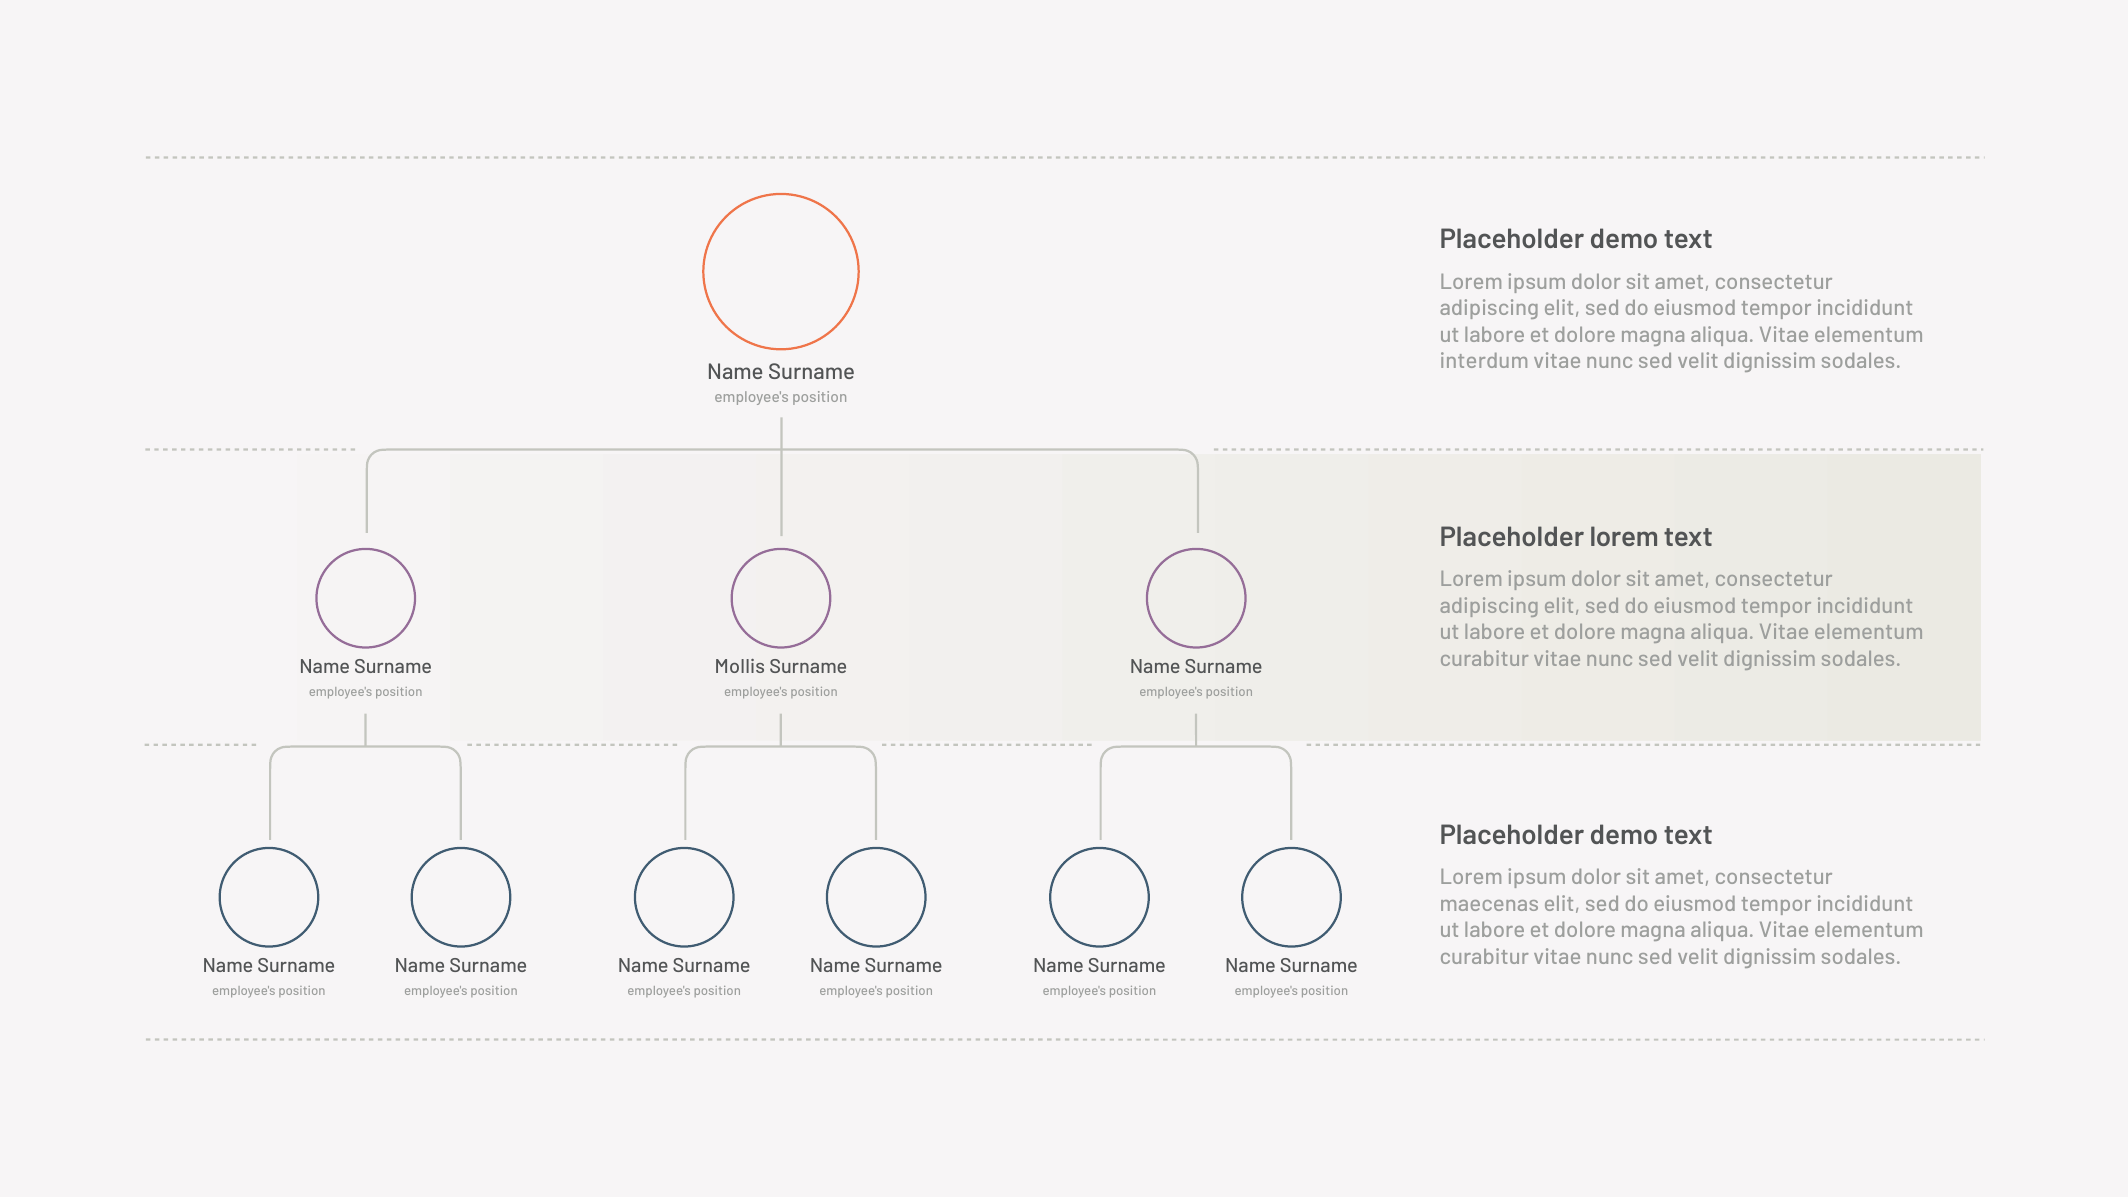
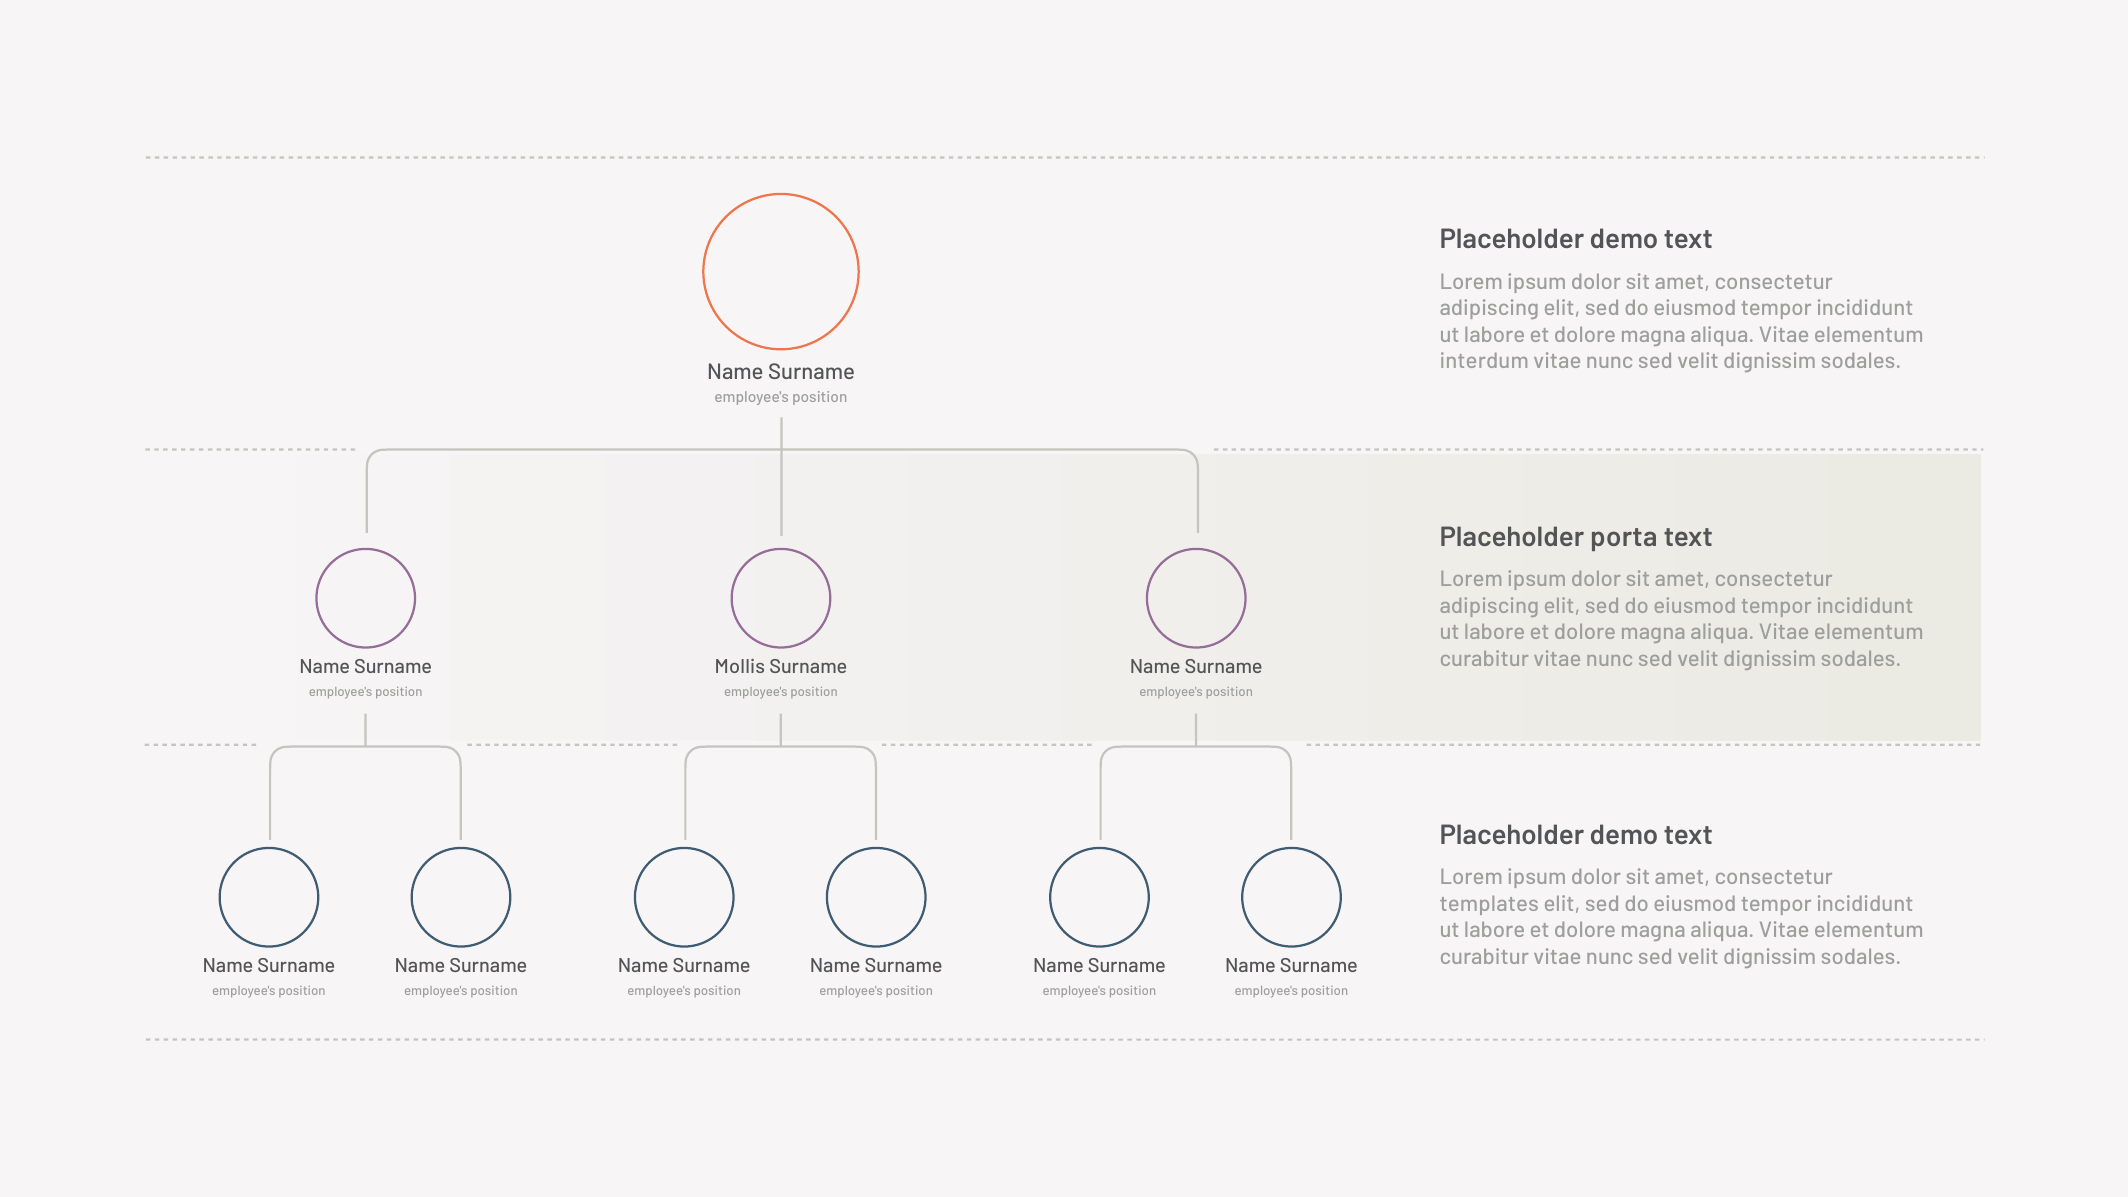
Placeholder lorem: lorem -> porta (1624, 537)
maecenas: maecenas -> templates (1489, 904)
